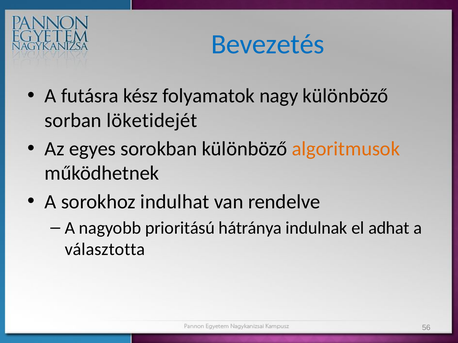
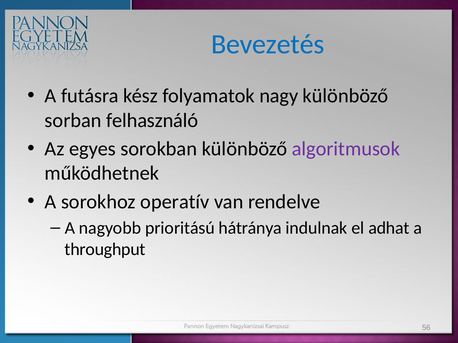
löketidejét: löketidejét -> felhasználó (152, 121)
algoritmusok colour: orange -> purple (346, 149)
indulhat: indulhat -> operatív (175, 202)
választotta: választotta -> throughput (105, 250)
